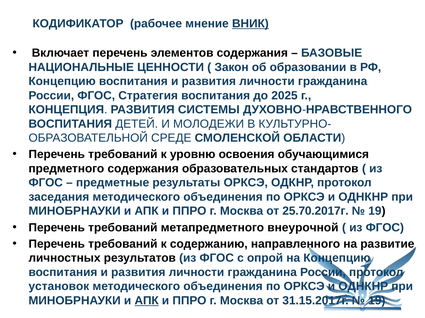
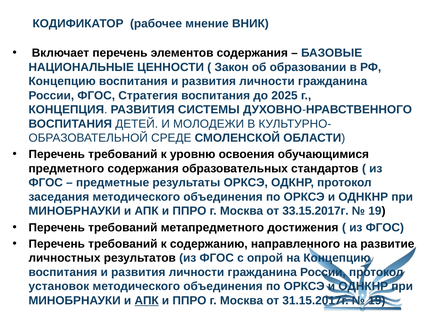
ВНИК underline: present -> none (250, 24)
25.70.2017г: 25.70.2017г -> 33.15.2017г (316, 211)
внеурочной: внеурочной -> достижения (303, 228)
